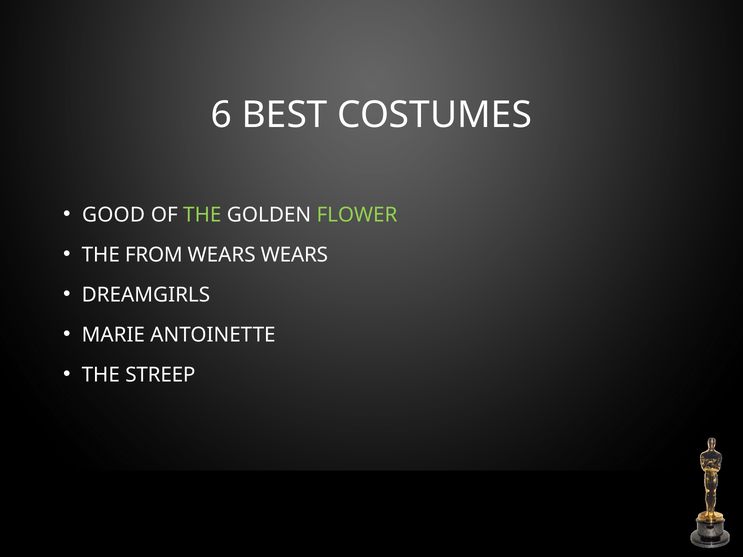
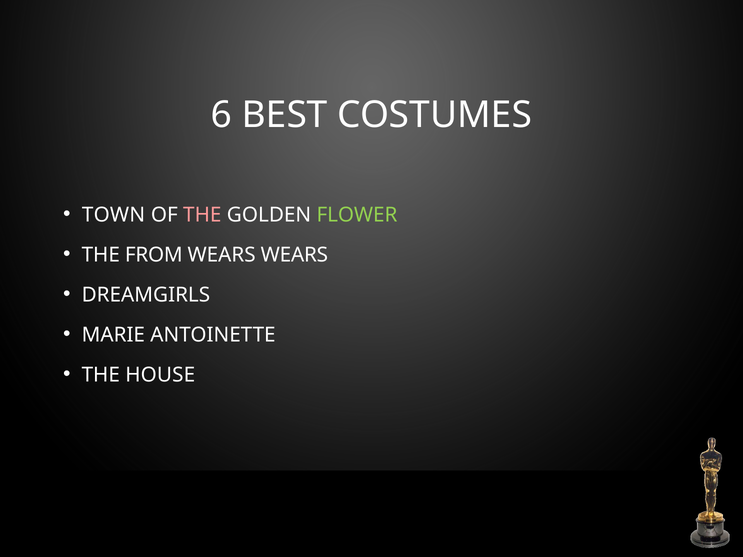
GOOD: GOOD -> TOWN (114, 215)
THE colour: light green -> pink (202, 215)
STREEP: STREEP -> HOUSE (160, 375)
